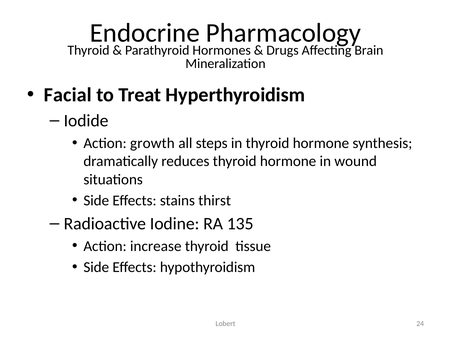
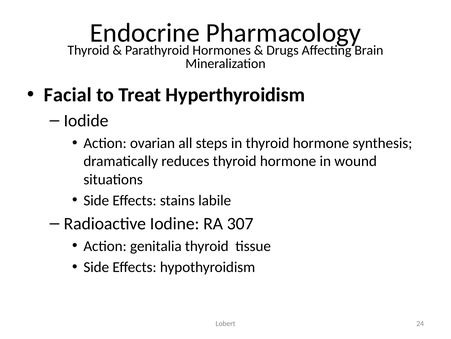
growth: growth -> ovarian (153, 143)
thirst: thirst -> labile (215, 200)
135: 135 -> 307 (240, 223)
increase: increase -> genitalia (156, 246)
